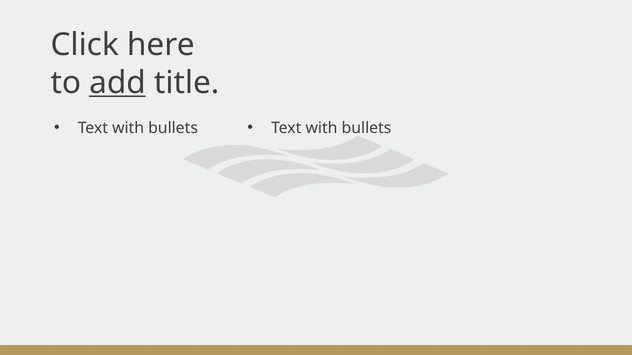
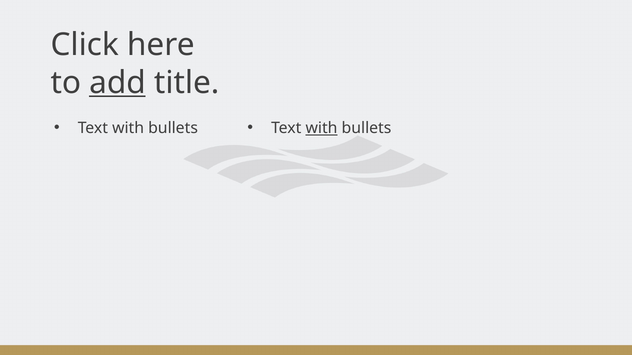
with underline: none -> present (322, 128)
